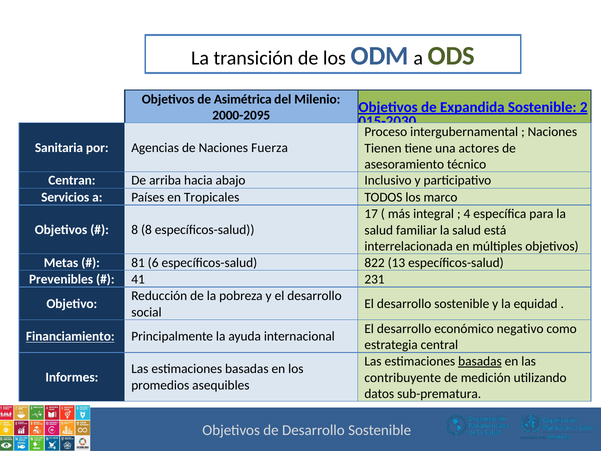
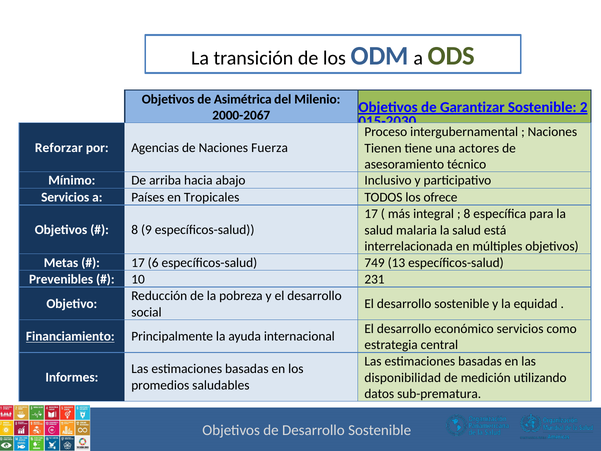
Expandida: Expandida -> Garantizar (472, 107)
2000-2095: 2000-2095 -> 2000-2067 (241, 115)
Sanitaria: Sanitaria -> Reforzar (59, 148)
Centran: Centran -> Mínimo (72, 180)
marco: marco -> ofrece (441, 197)
4: 4 -> 8 (467, 214)
8 8: 8 -> 9 (146, 230)
familiar: familiar -> malaria (416, 230)
81: 81 -> 17 (138, 262)
822: 822 -> 749 (375, 262)
41: 41 -> 10 (138, 279)
económico negativo: negativo -> servicios (520, 328)
basadas underline: present -> none (480, 361)
contribuyente: contribuyente -> disponibilidad (403, 377)
asequibles: asequibles -> saludables (221, 385)
